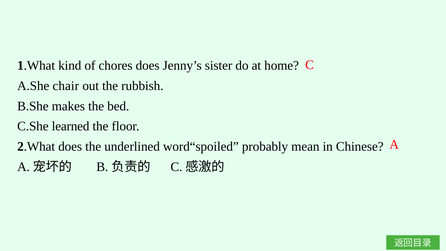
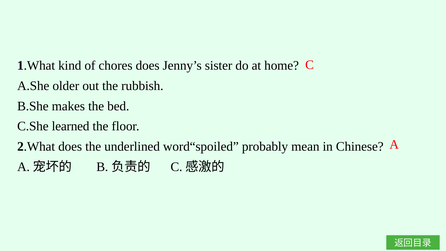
chair: chair -> older (66, 86)
